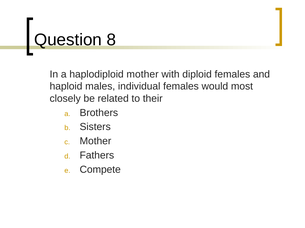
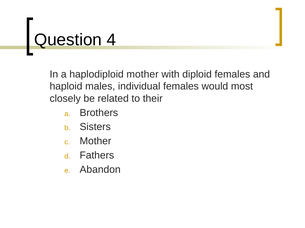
8: 8 -> 4 (111, 40)
Compete: Compete -> Abandon (100, 170)
